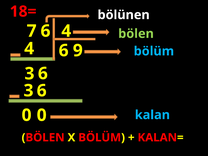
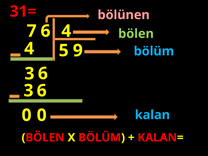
18=: 18= -> 31= (23, 11)
bölünen colour: white -> pink (124, 15)
6: 6 -> 5 (64, 51)
